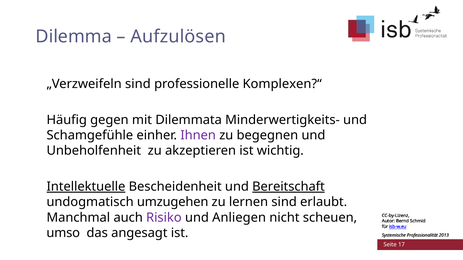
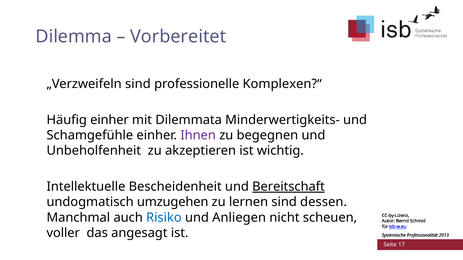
Aufzulösen: Aufzulösen -> Vorbereitet (178, 37)
Häufig gegen: gegen -> einher (109, 120)
Intellektuelle underline: present -> none (86, 187)
erlaubt: erlaubt -> dessen (324, 202)
Risiko colour: purple -> blue (164, 218)
umso: umso -> voller (63, 233)
